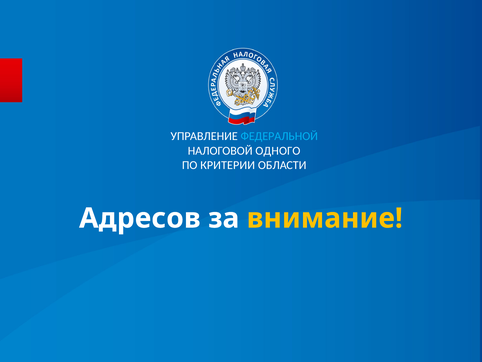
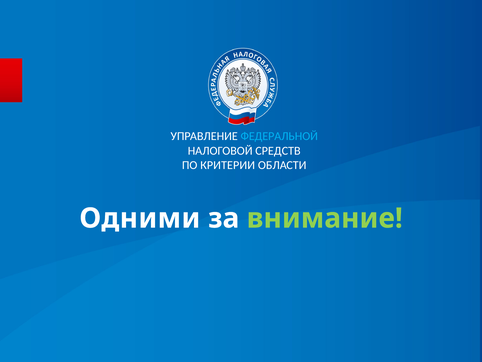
ОДНОГО: ОДНОГО -> СРЕДСТВ (278, 151)
Адресов: Адресов -> Одними (140, 218)
внимание colour: yellow -> light green (325, 218)
